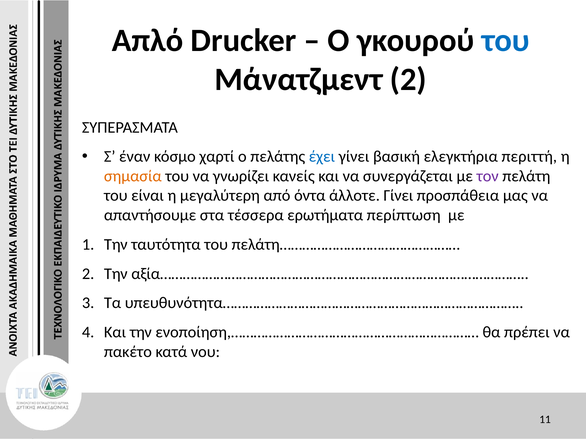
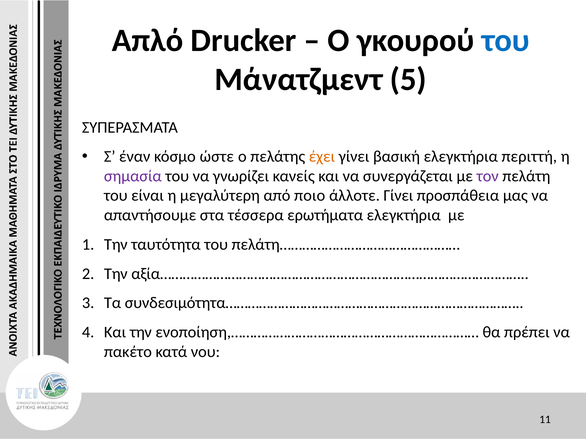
Μάνατζμεντ 2: 2 -> 5 (408, 80)
χαρτί: χαρτί -> ώστε (217, 157)
έχει colour: blue -> orange (322, 157)
σημασία colour: orange -> purple (133, 176)
όντα: όντα -> ποιο (310, 196)
ερωτήματα περίπτωση: περίπτωση -> ελεγκτήρια (404, 215)
υπευθυνότητα……………………………………………………………………: υπευθυνότητα…………………………………………………………………… -> συνδεσιμότητα…………………………………………………………………… (324, 303)
